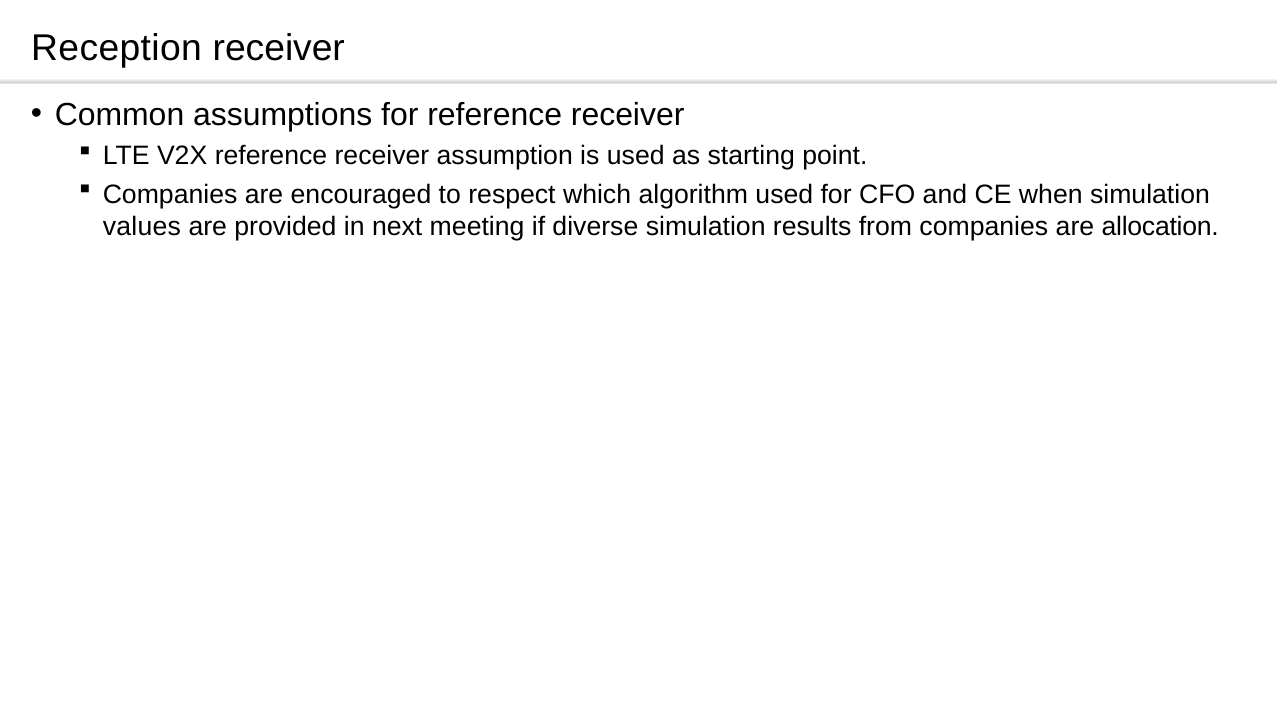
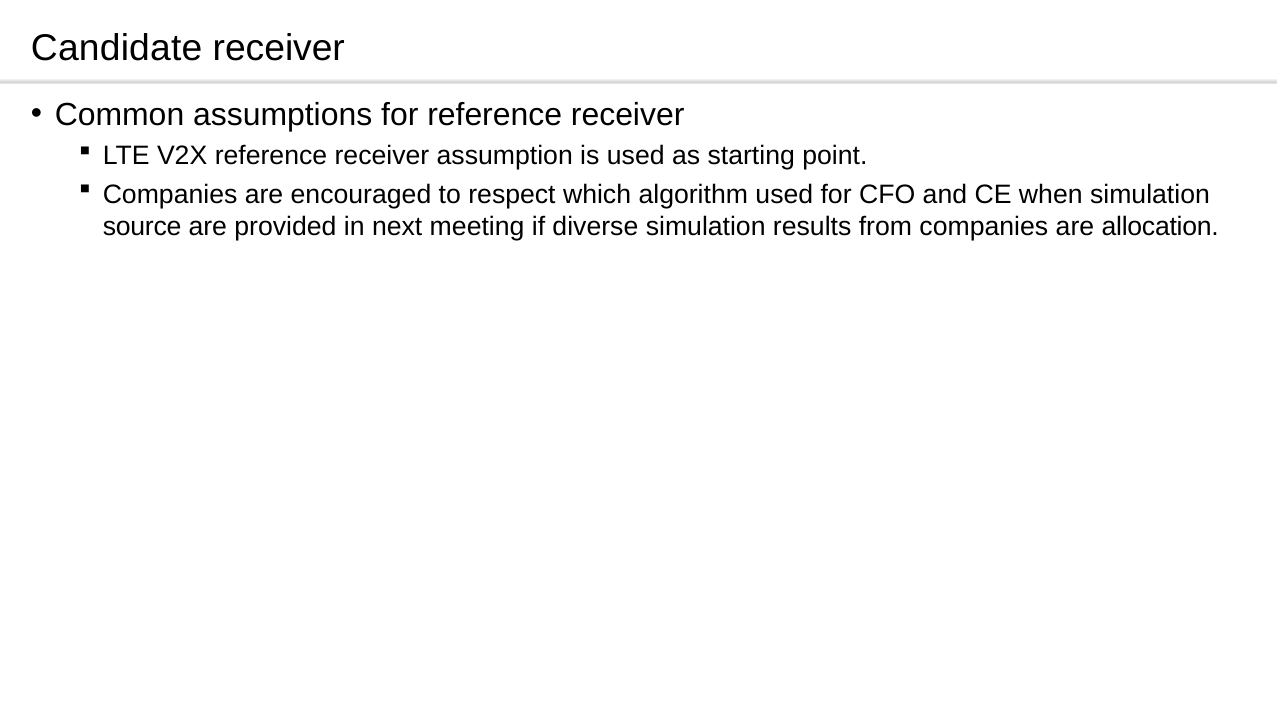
Reception: Reception -> Candidate (117, 48)
values: values -> source (142, 226)
